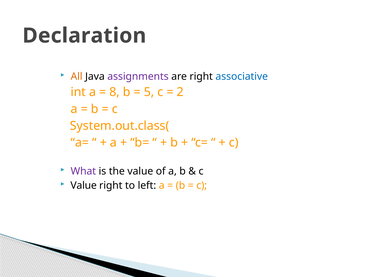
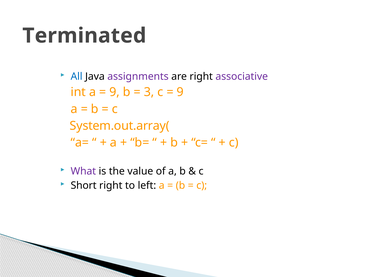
Declaration: Declaration -> Terminated (84, 36)
All colour: orange -> blue (77, 76)
associative colour: blue -> purple (242, 76)
8: 8 -> 9 (115, 92)
5: 5 -> 3 (149, 92)
2: 2 -> 9 (180, 92)
System.out.class(: System.out.class( -> System.out.array( (120, 126)
Value: Value -> Short (84, 185)
